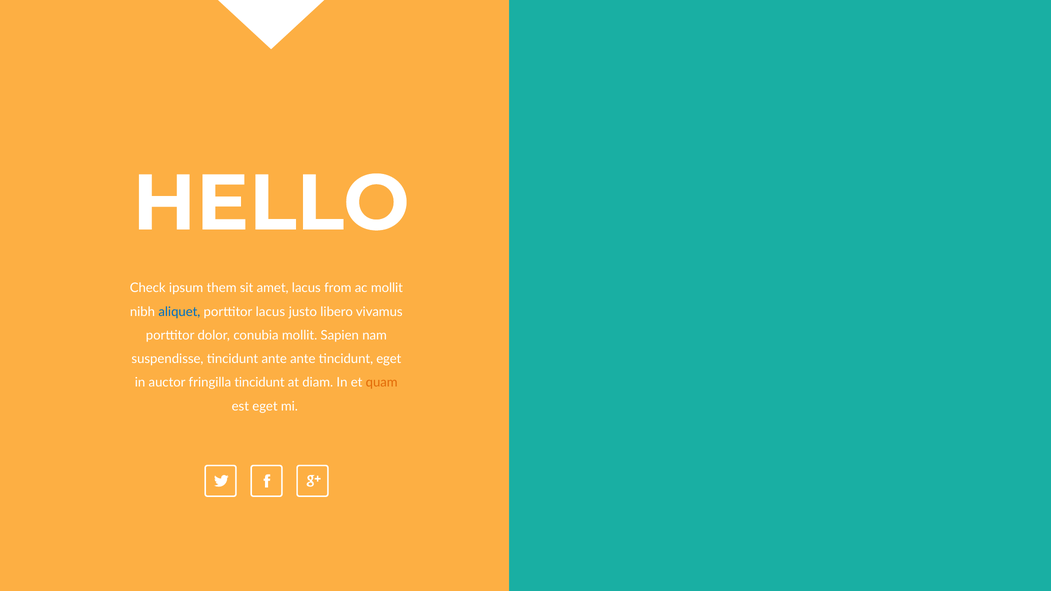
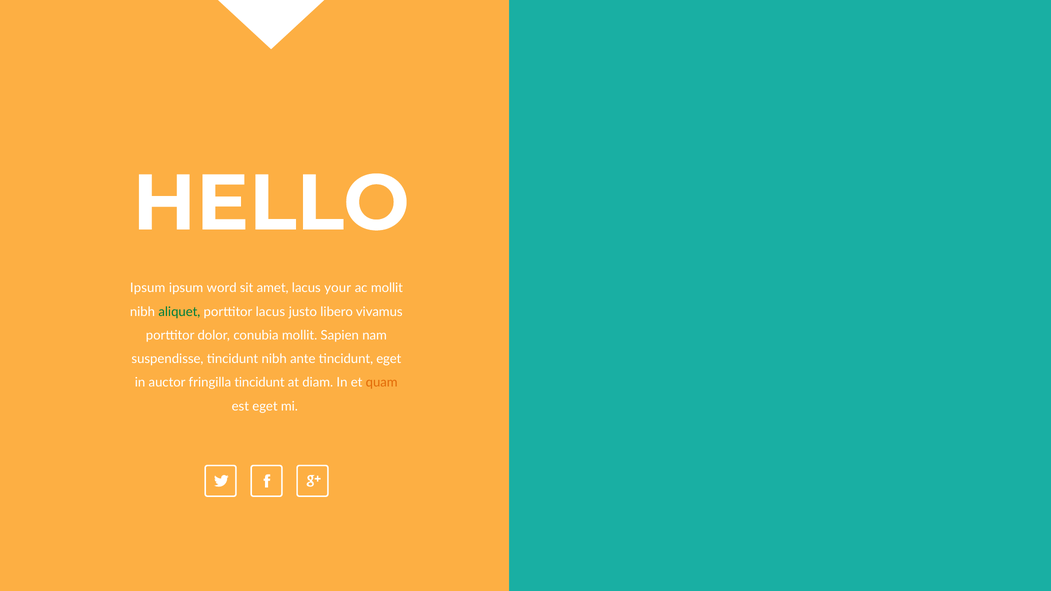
Check: Check -> Ipsum (148, 288)
them: them -> word (222, 288)
from: from -> your (338, 288)
aliquet colour: blue -> green (179, 312)
tincidunt ante: ante -> nibh (274, 359)
